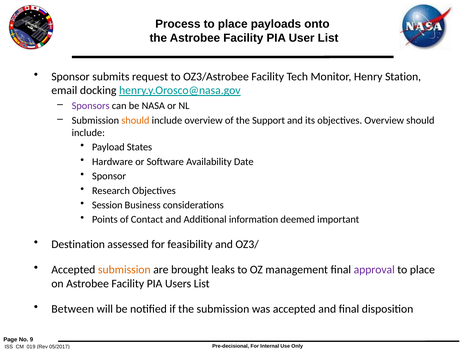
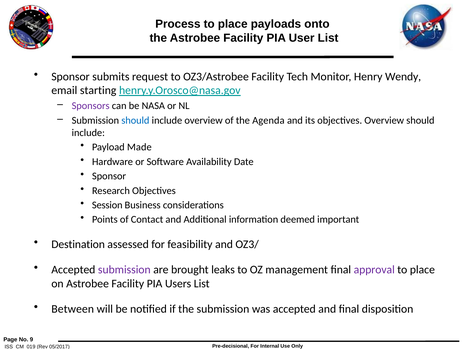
Station: Station -> Wendy (403, 76)
docking: docking -> starting (98, 90)
should colour: orange -> blue (135, 120)
Support: Support -> Agenda (268, 120)
States: States -> Made (139, 147)
submission colour: orange -> purple (124, 269)
